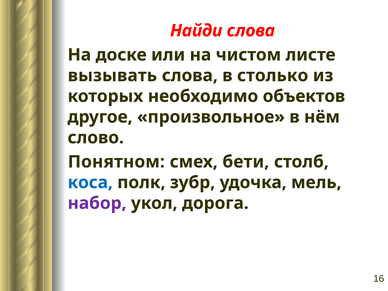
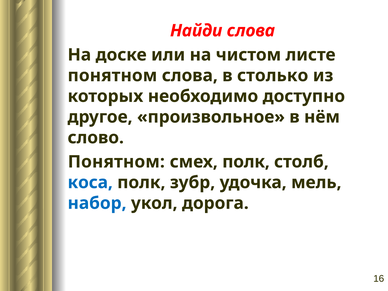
вызывать: вызывать -> понятном (112, 76)
объектов: объектов -> доступно (304, 96)
смех бети: бети -> полк (246, 162)
набор colour: purple -> blue (97, 203)
